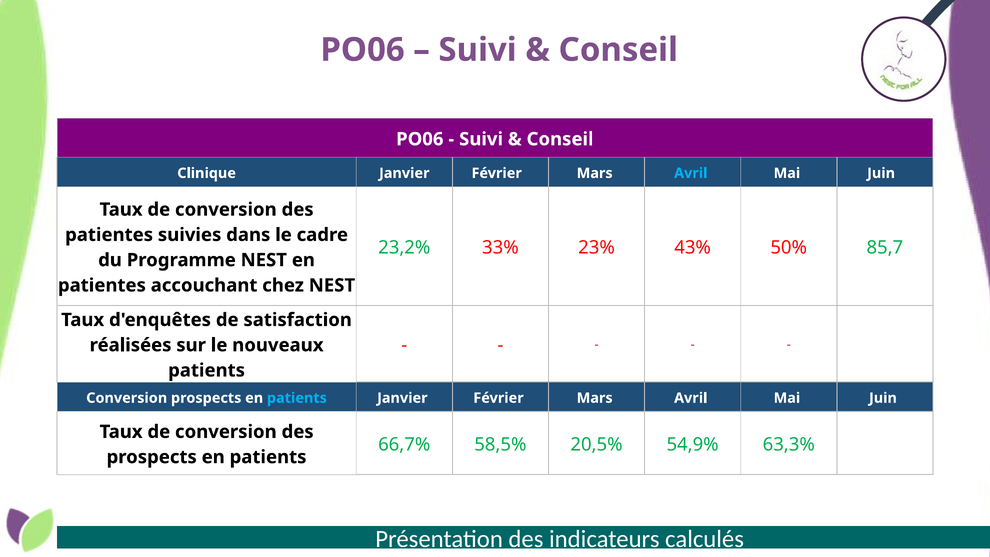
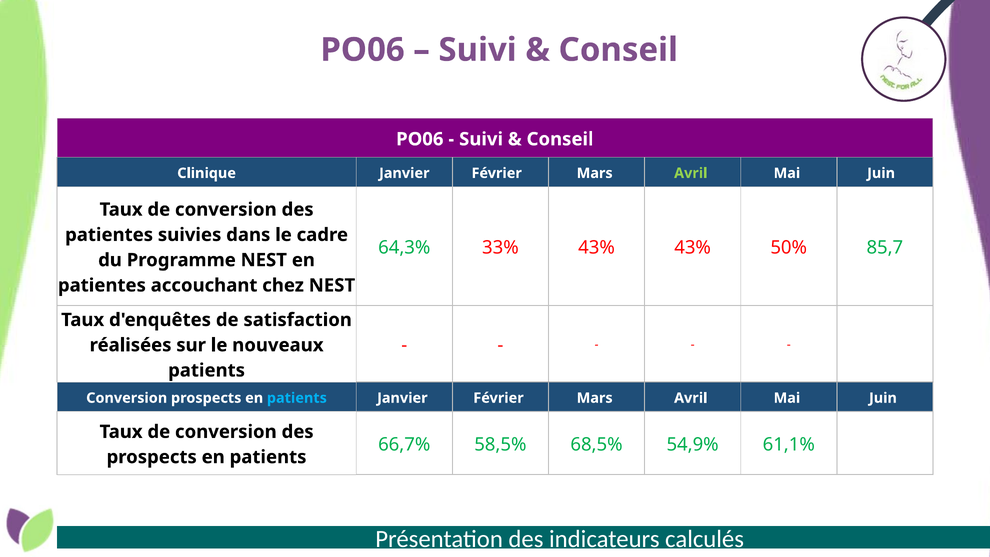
Avril colour: light blue -> light green (691, 173)
23,2%: 23,2% -> 64,3% (404, 247)
33% 23%: 23% -> 43% (597, 247)
20,5%: 20,5% -> 68,5% (597, 444)
63,3%: 63,3% -> 61,1% (789, 444)
